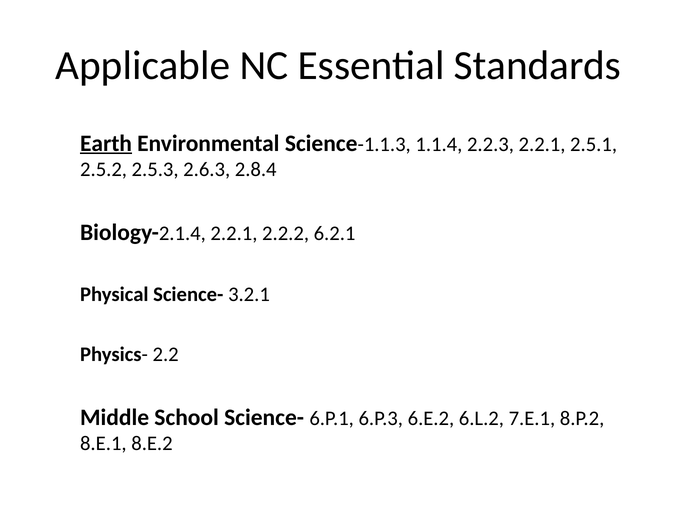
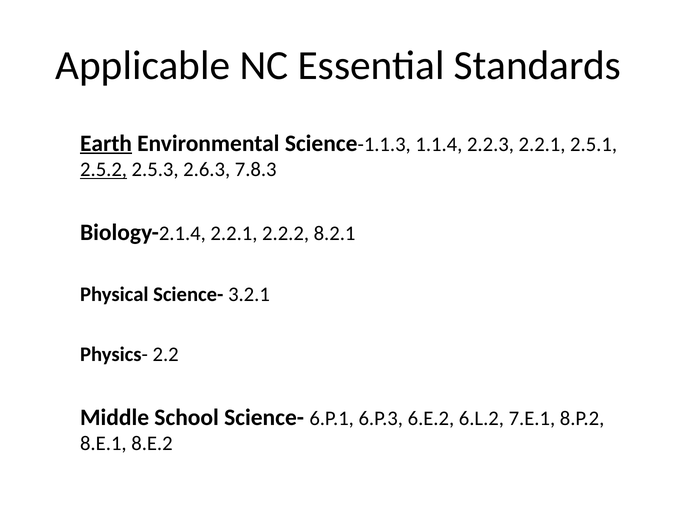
2.5.2 underline: none -> present (104, 170)
2.8.4: 2.8.4 -> 7.8.3 (256, 170)
6.2.1: 6.2.1 -> 8.2.1 (335, 233)
